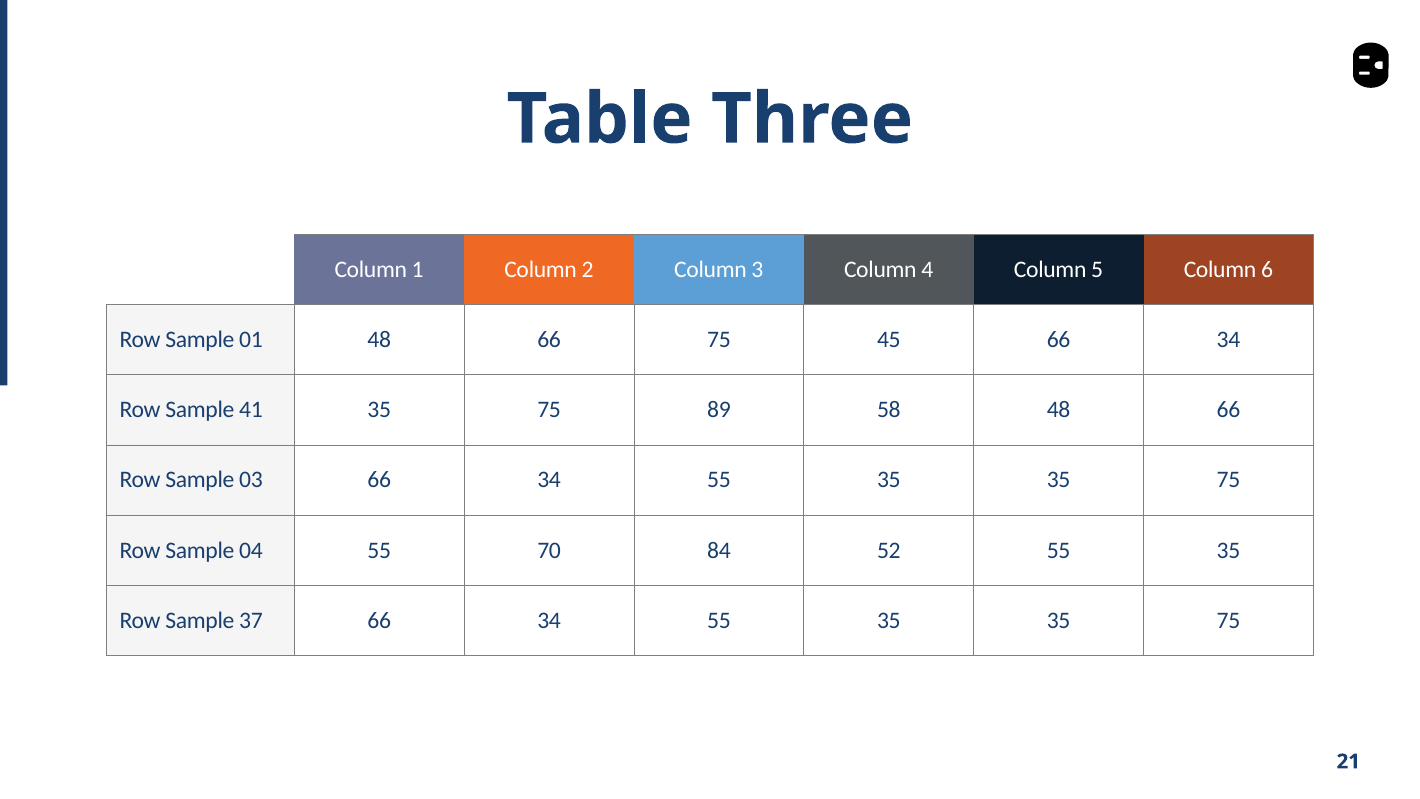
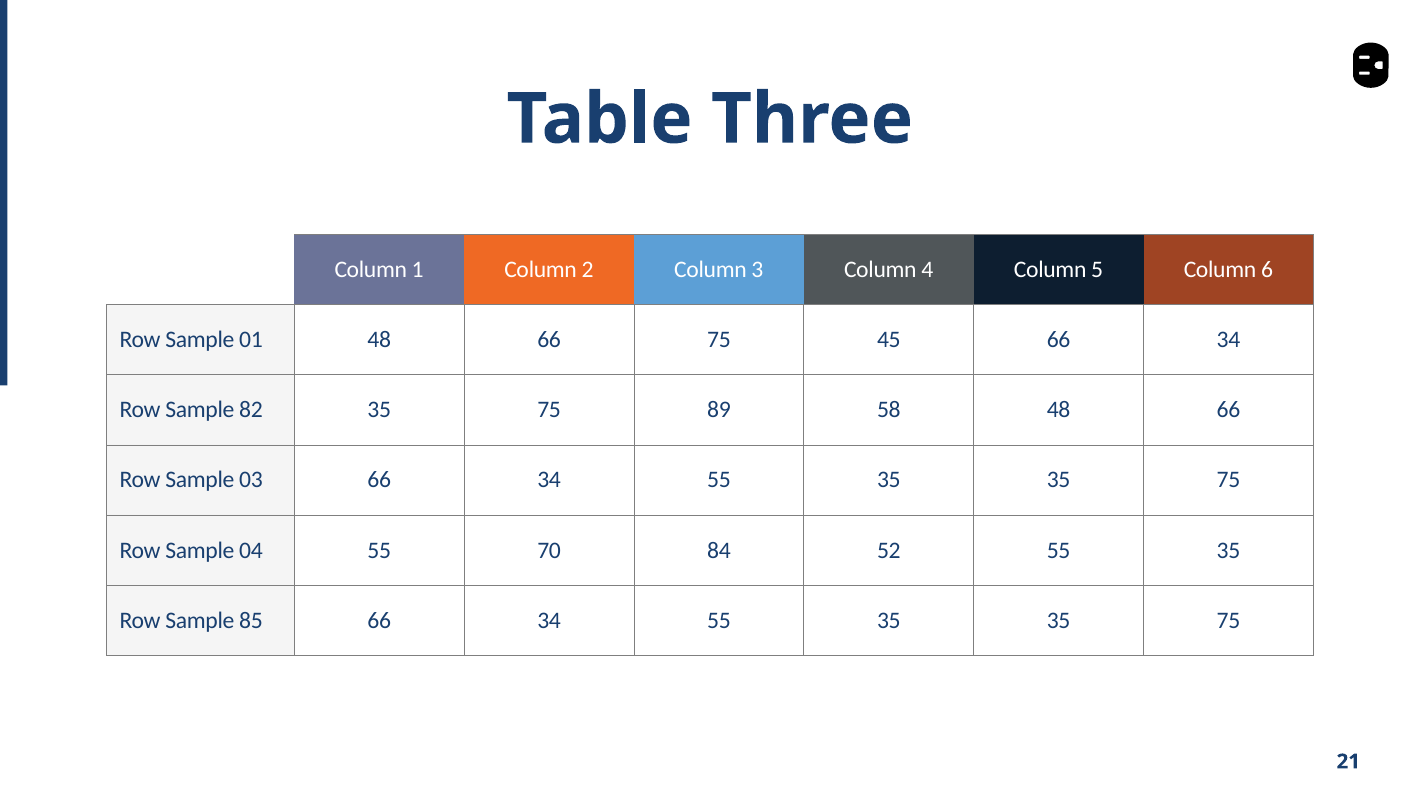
41: 41 -> 82 (251, 410)
37: 37 -> 85 (251, 620)
